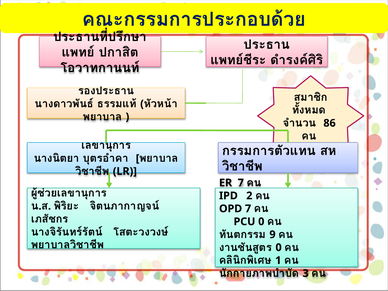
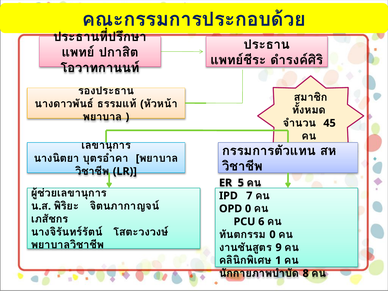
86: 86 -> 45 (330, 123)
ER 7: 7 -> 5 (241, 183)
2: 2 -> 7 (249, 196)
OPD 7: 7 -> 0 (248, 209)
PCU 0: 0 -> 6 (261, 222)
9: 9 -> 0 (272, 235)
0: 0 -> 9 (279, 247)
3: 3 -> 8 (306, 273)
